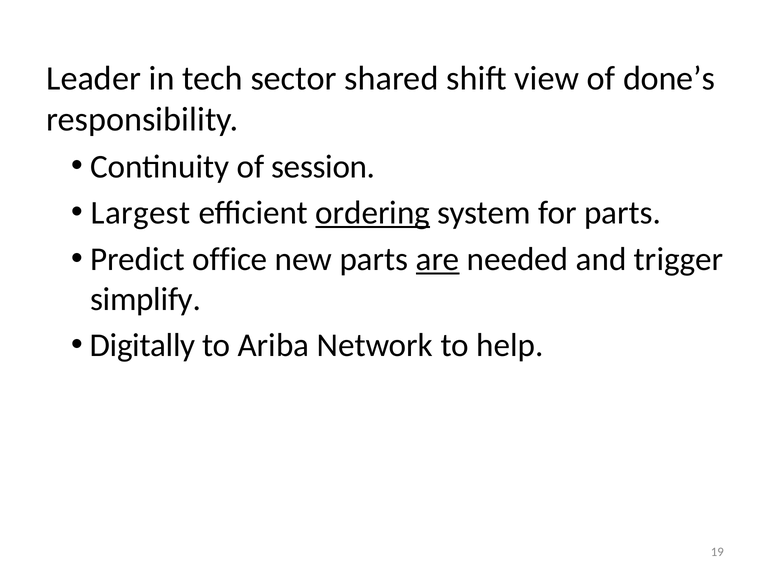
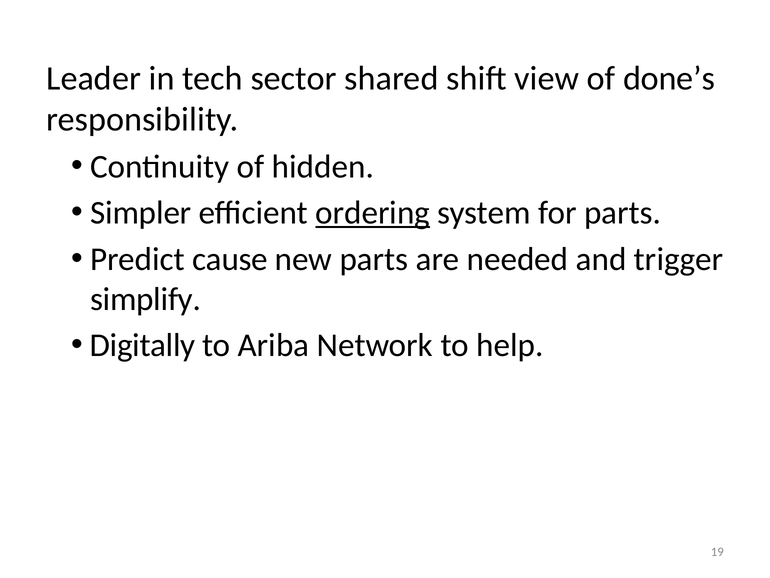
session: session -> hidden (323, 166)
Largest: Largest -> Simpler (141, 213)
office: office -> cause (230, 259)
are underline: present -> none (438, 259)
